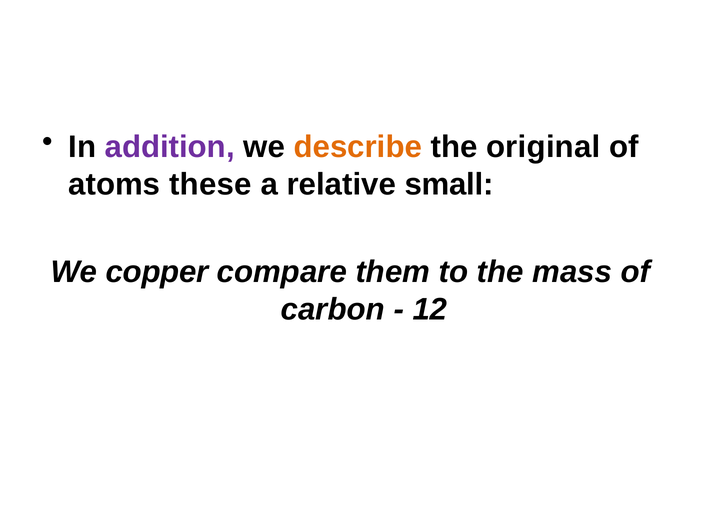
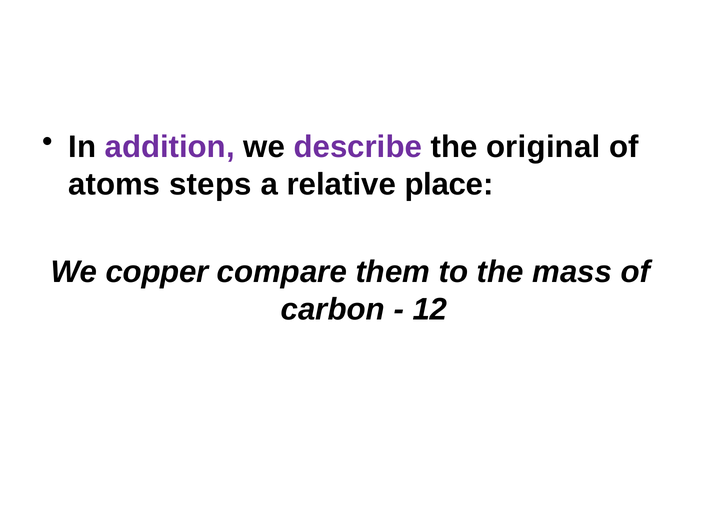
describe colour: orange -> purple (358, 147)
these: these -> steps (210, 185)
small: small -> place (449, 185)
